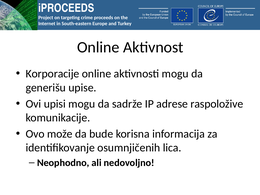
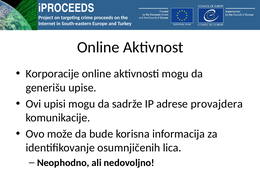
raspoložive: raspoložive -> provajdera (217, 104)
